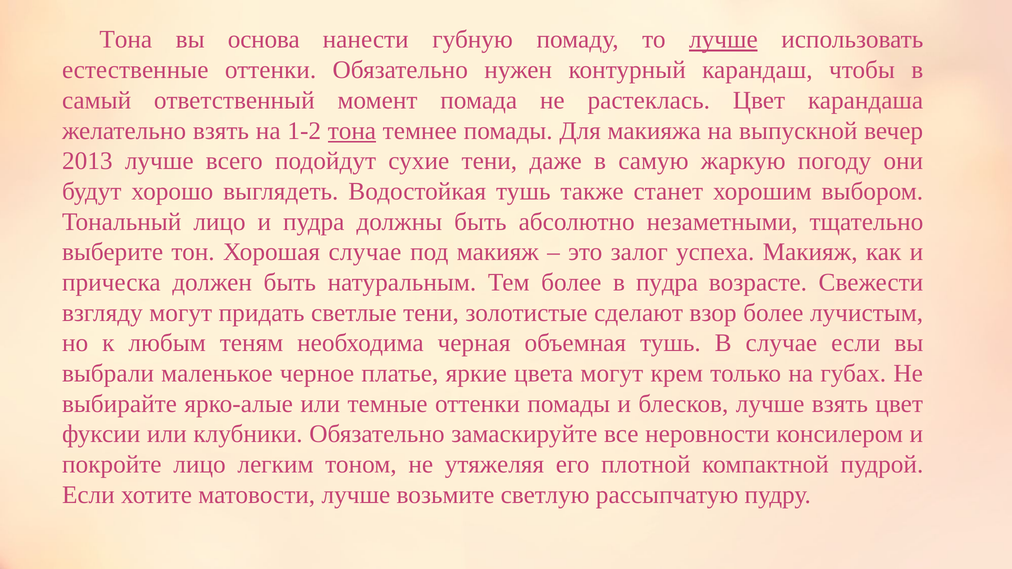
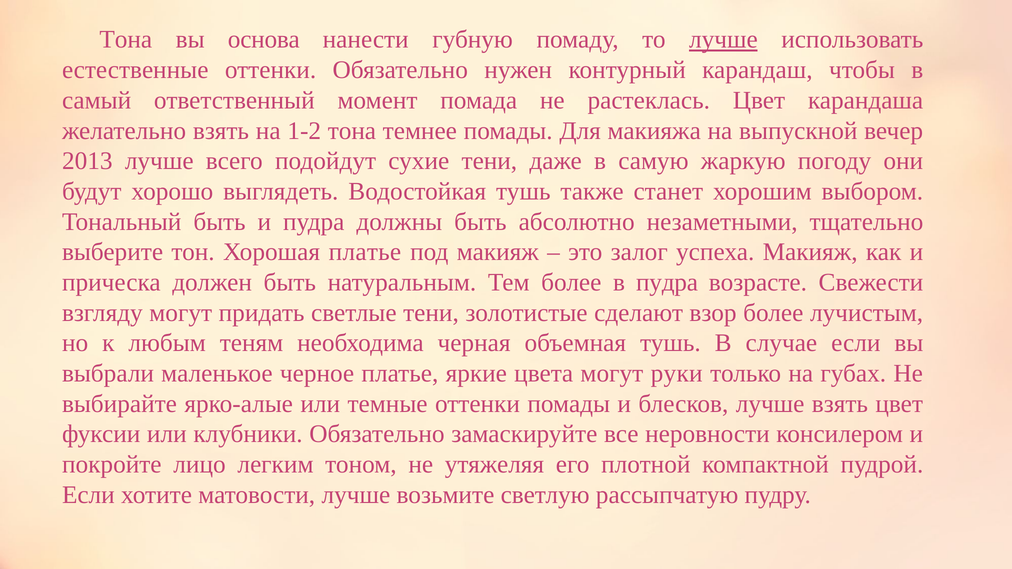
тона underline: present -> none (352, 131)
Тональный лицо: лицо -> быть (220, 222)
Хорошая случае: случае -> платье (365, 252)
крем: крем -> руки (677, 374)
